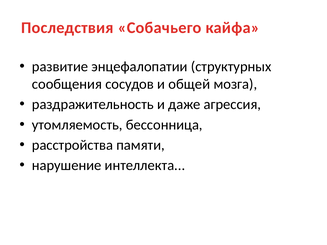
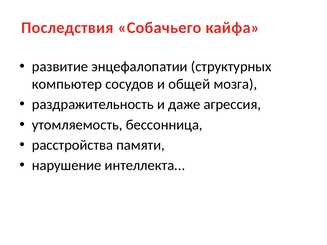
сообщения: сообщения -> компьютер (67, 84)
